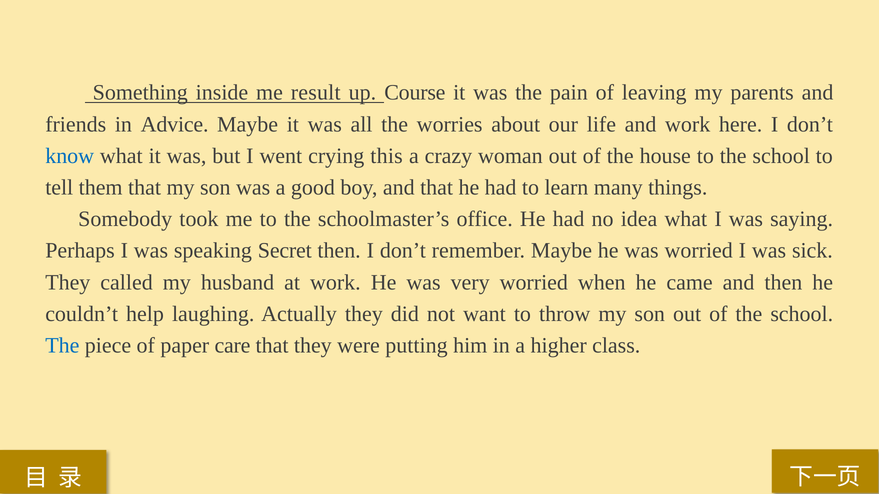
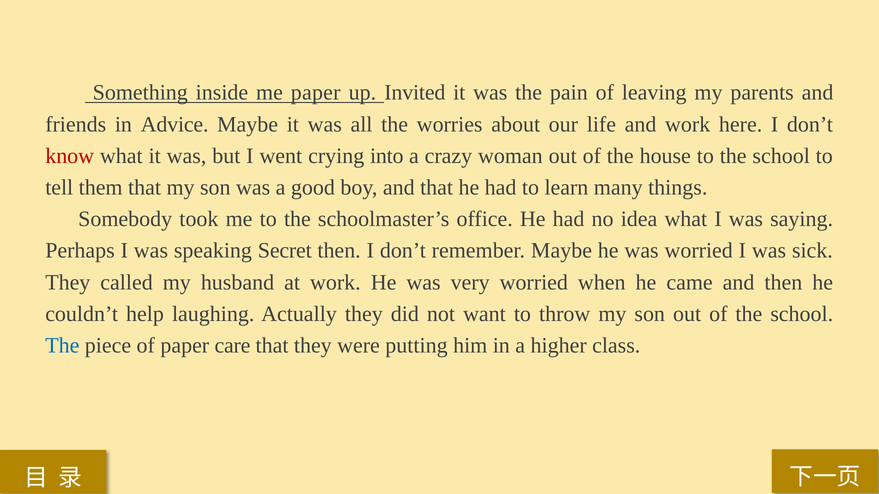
me result: result -> paper (316, 93)
Course: Course -> Invited (415, 93)
know colour: blue -> red (70, 156)
this: this -> into (387, 156)
